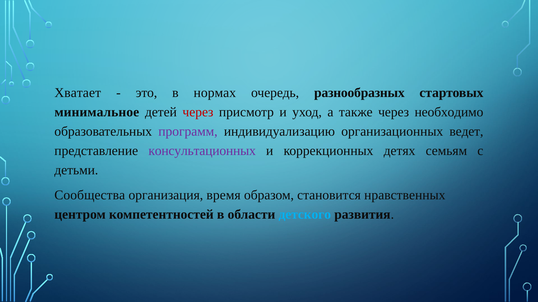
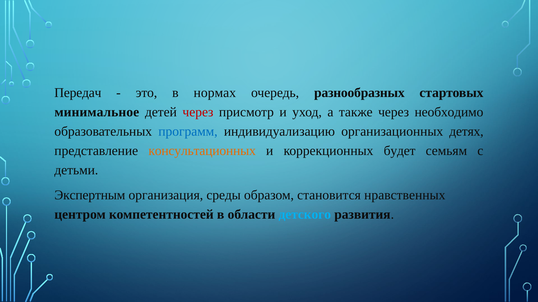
Хватает: Хватает -> Передач (78, 93)
программ colour: purple -> blue (188, 132)
ведет: ведет -> детях (466, 132)
консультационных colour: purple -> orange (202, 151)
детях: детях -> будет (400, 151)
Сообщества: Сообщества -> Экспертным (90, 195)
время: время -> среды (224, 195)
